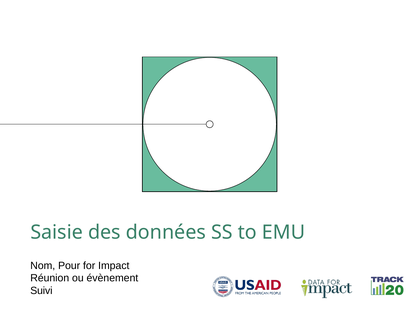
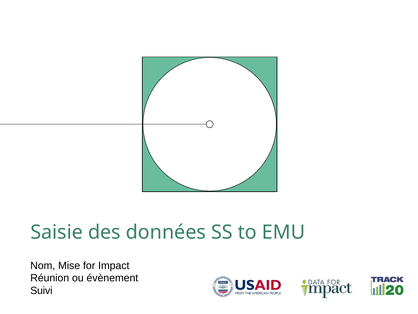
Pour: Pour -> Mise (69, 265)
